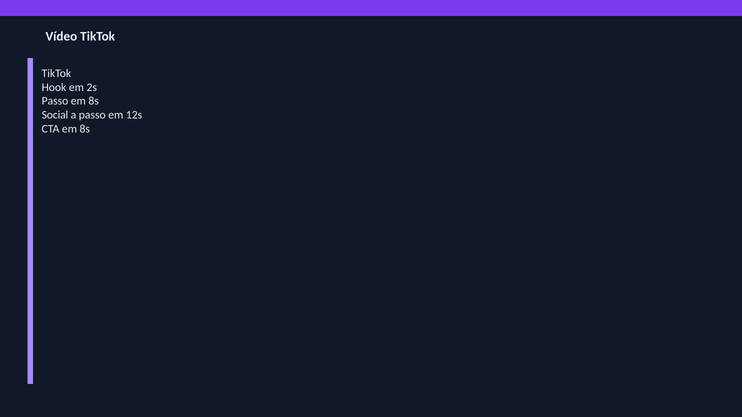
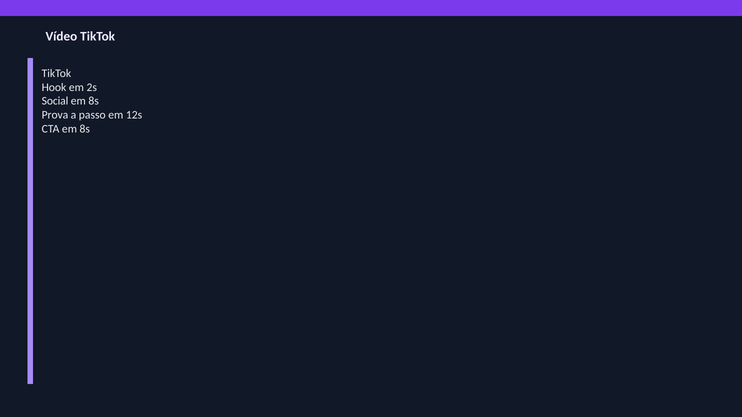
Passo: Passo -> Social (55, 101)
Social: Social -> Prova (55, 115)
